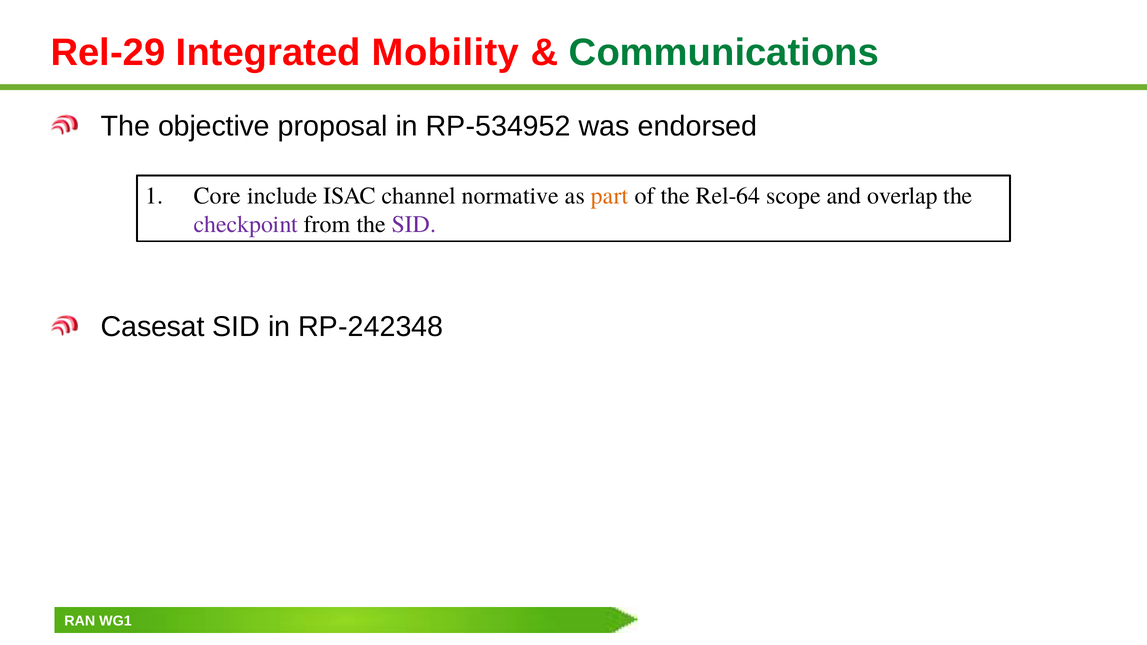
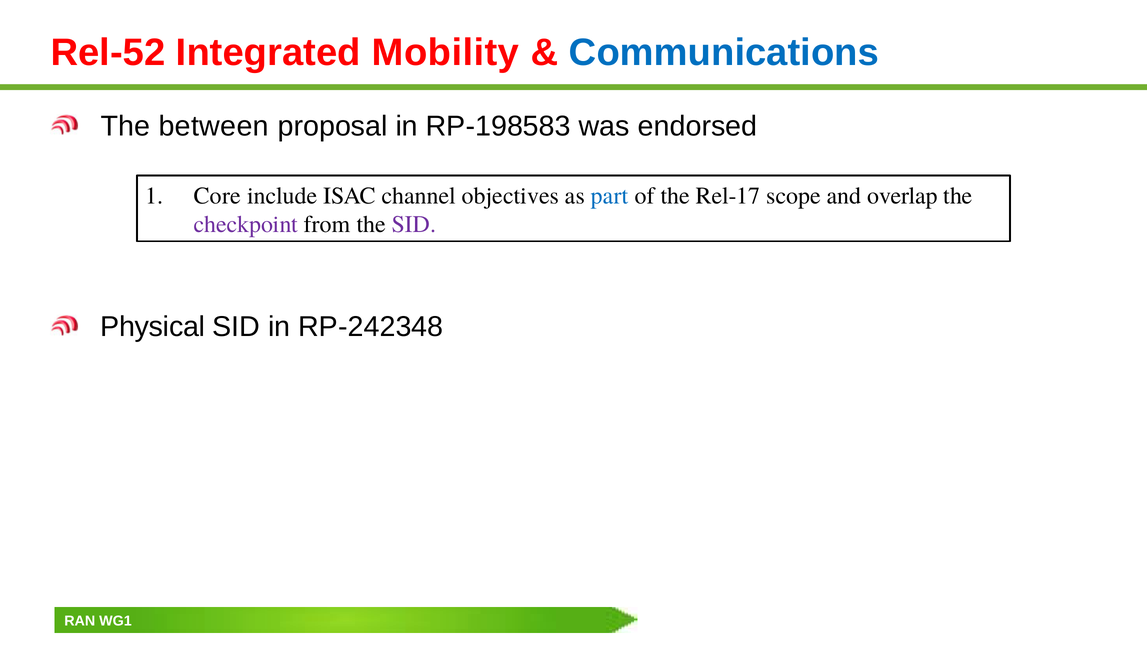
Rel-29: Rel-29 -> Rel-52 (108, 53)
Communications colour: green -> blue (724, 53)
objective: objective -> between (214, 126)
RP-534952: RP-534952 -> RP-198583 (498, 126)
normative: normative -> objectives (510, 196)
part colour: orange -> blue (610, 196)
Rel-64: Rel-64 -> Rel-17 (728, 196)
Casesat: Casesat -> Physical (153, 327)
